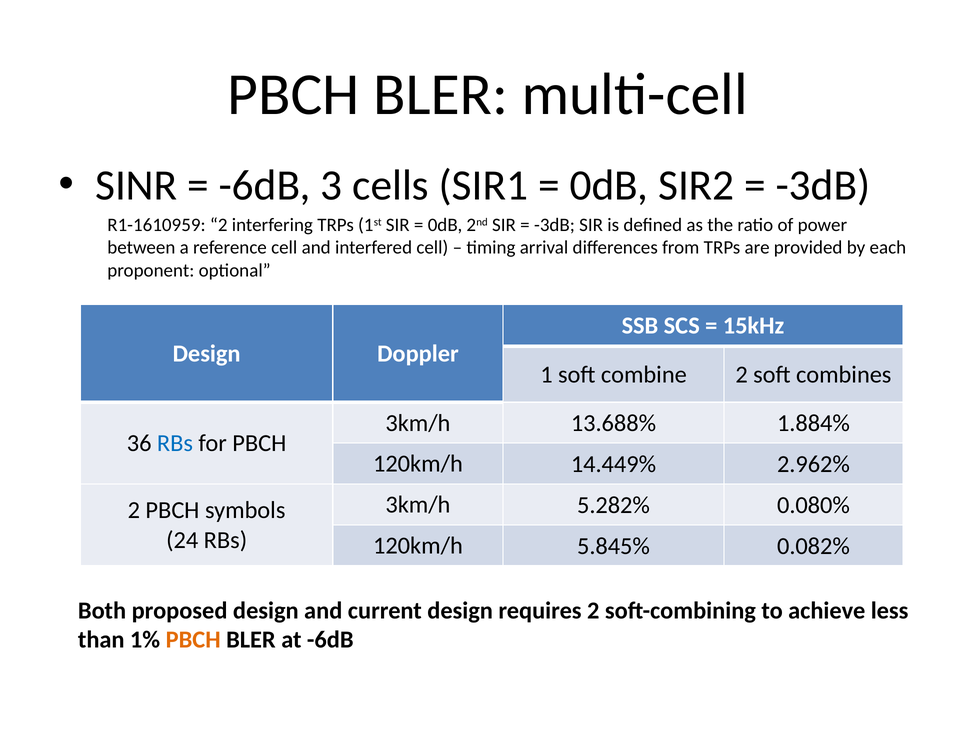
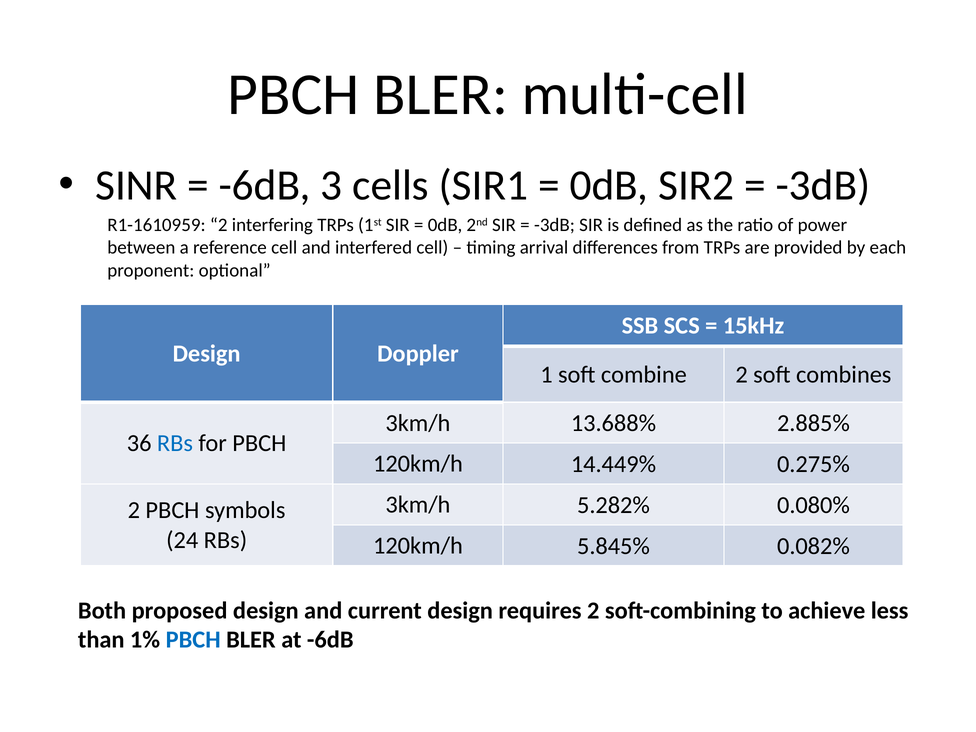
1.884%: 1.884% -> 2.885% (813, 423)
2.962%: 2.962% -> 0.275% (813, 464)
PBCH colour: orange -> blue (193, 640)
